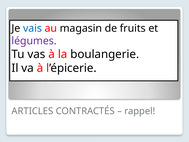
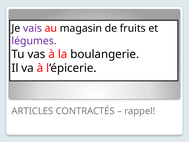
vais colour: blue -> purple (32, 28)
